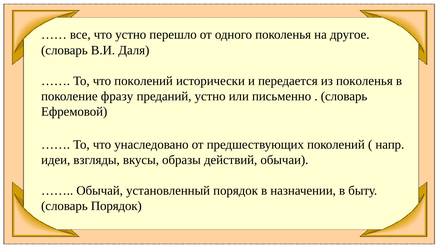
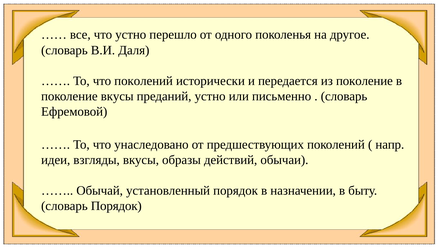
из поколенья: поколенья -> поколение (364, 81)
поколение фразу: фразу -> вкусы (117, 96)
